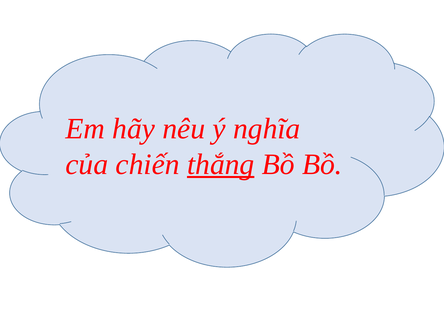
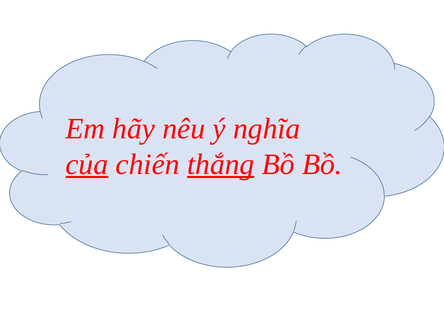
của underline: none -> present (87, 164)
